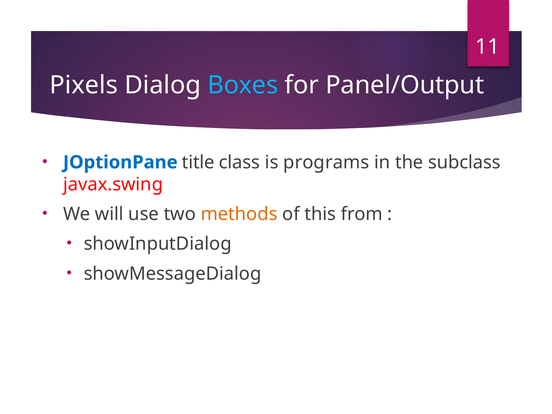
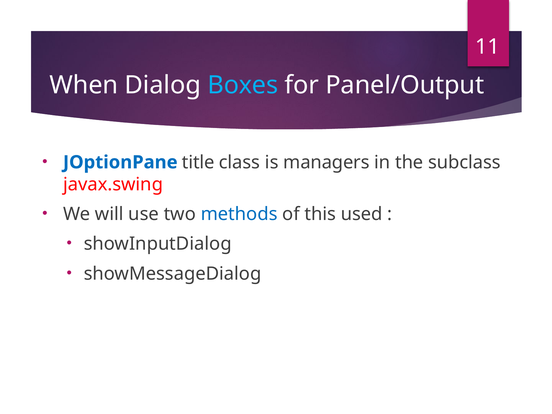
Pixels: Pixels -> When (84, 85)
programs: programs -> managers (326, 162)
methods colour: orange -> blue (239, 214)
from: from -> used (362, 214)
